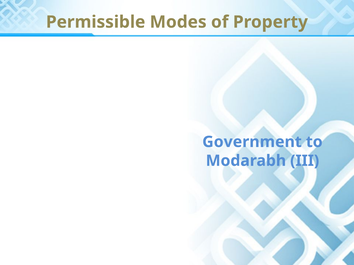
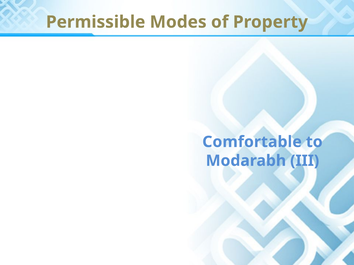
Government: Government -> Comfortable (252, 142)
